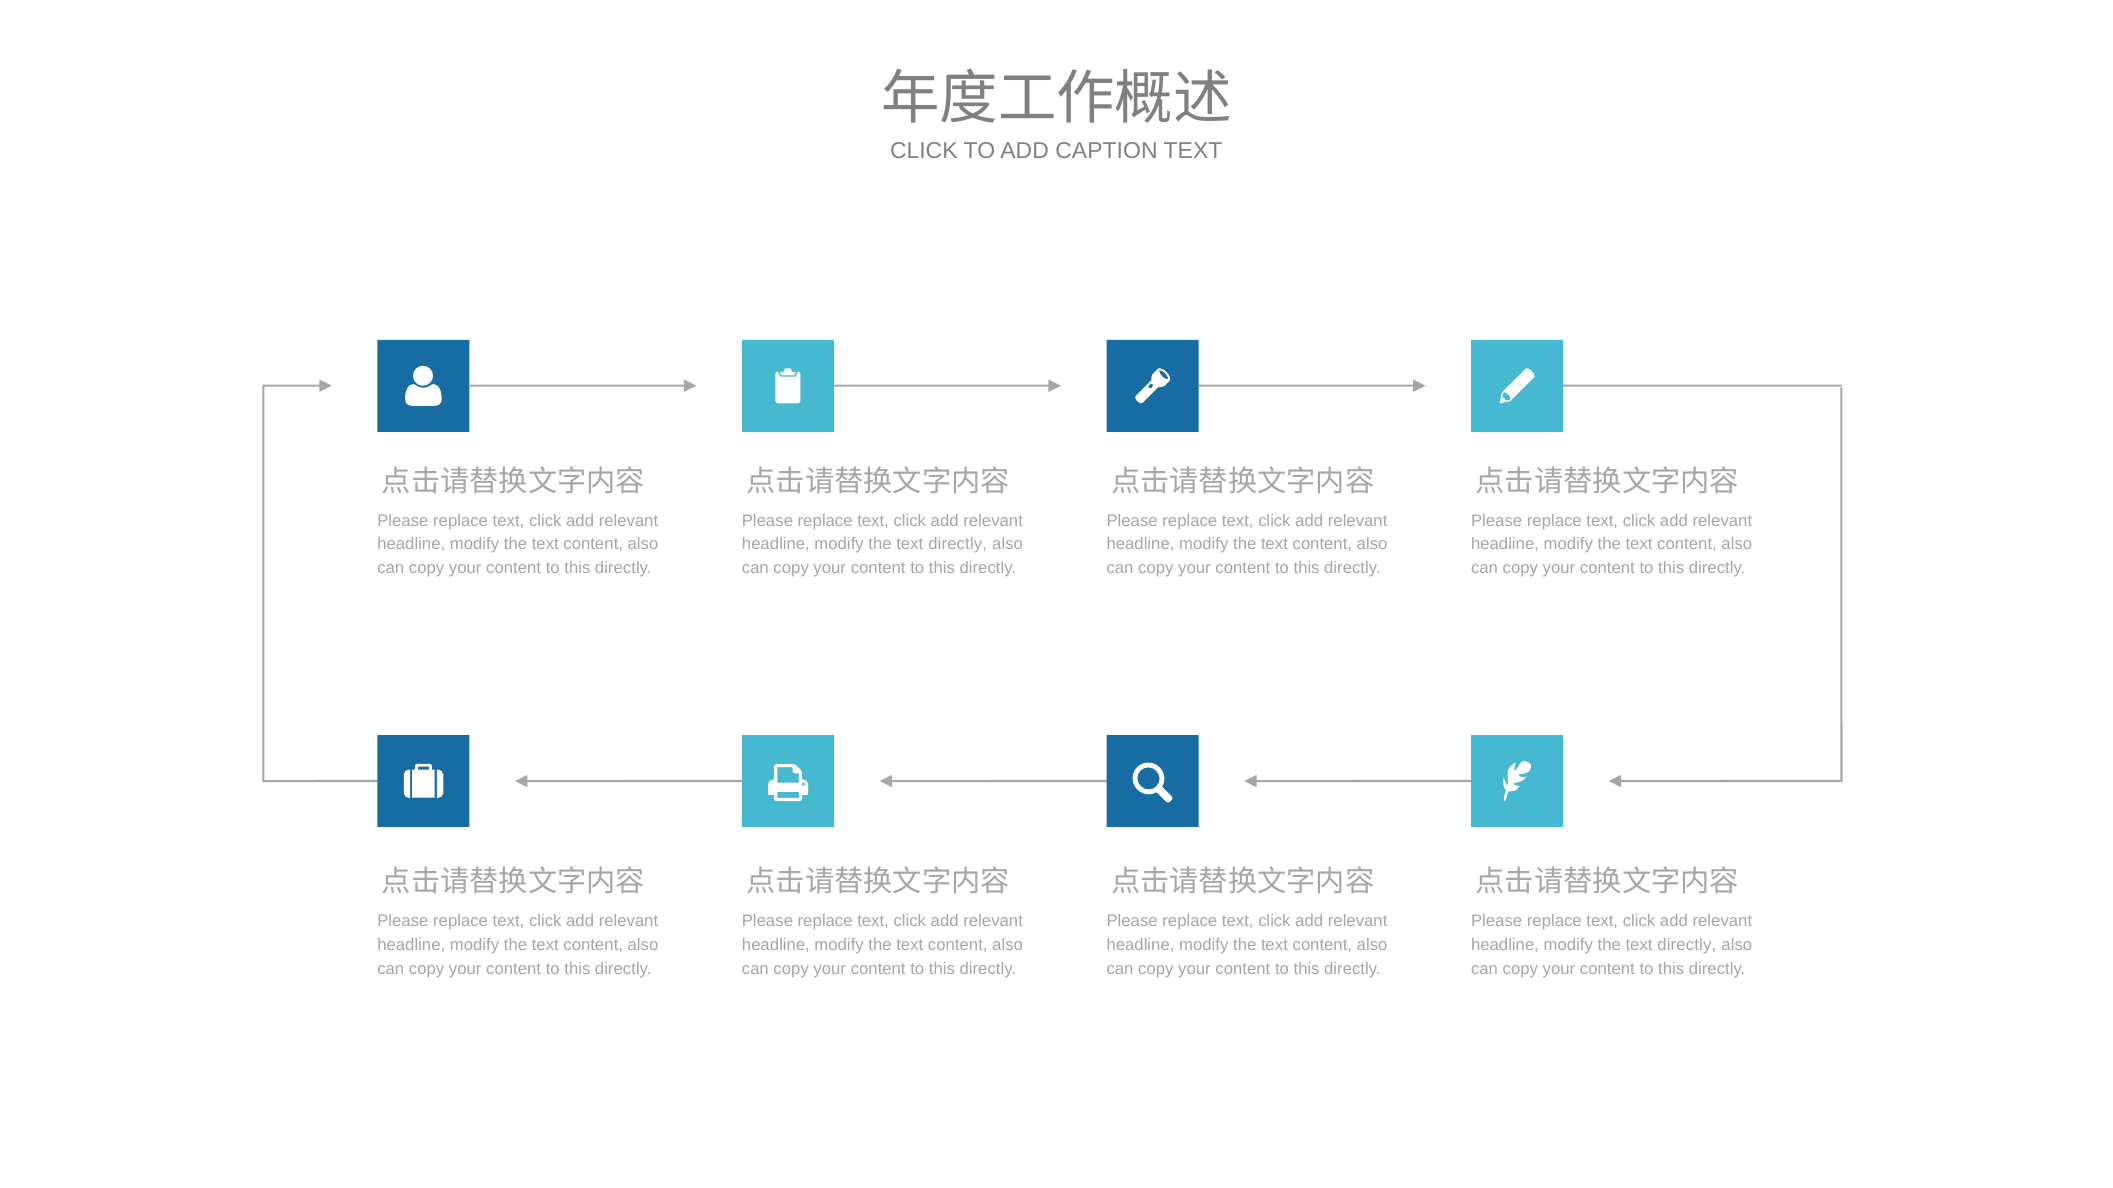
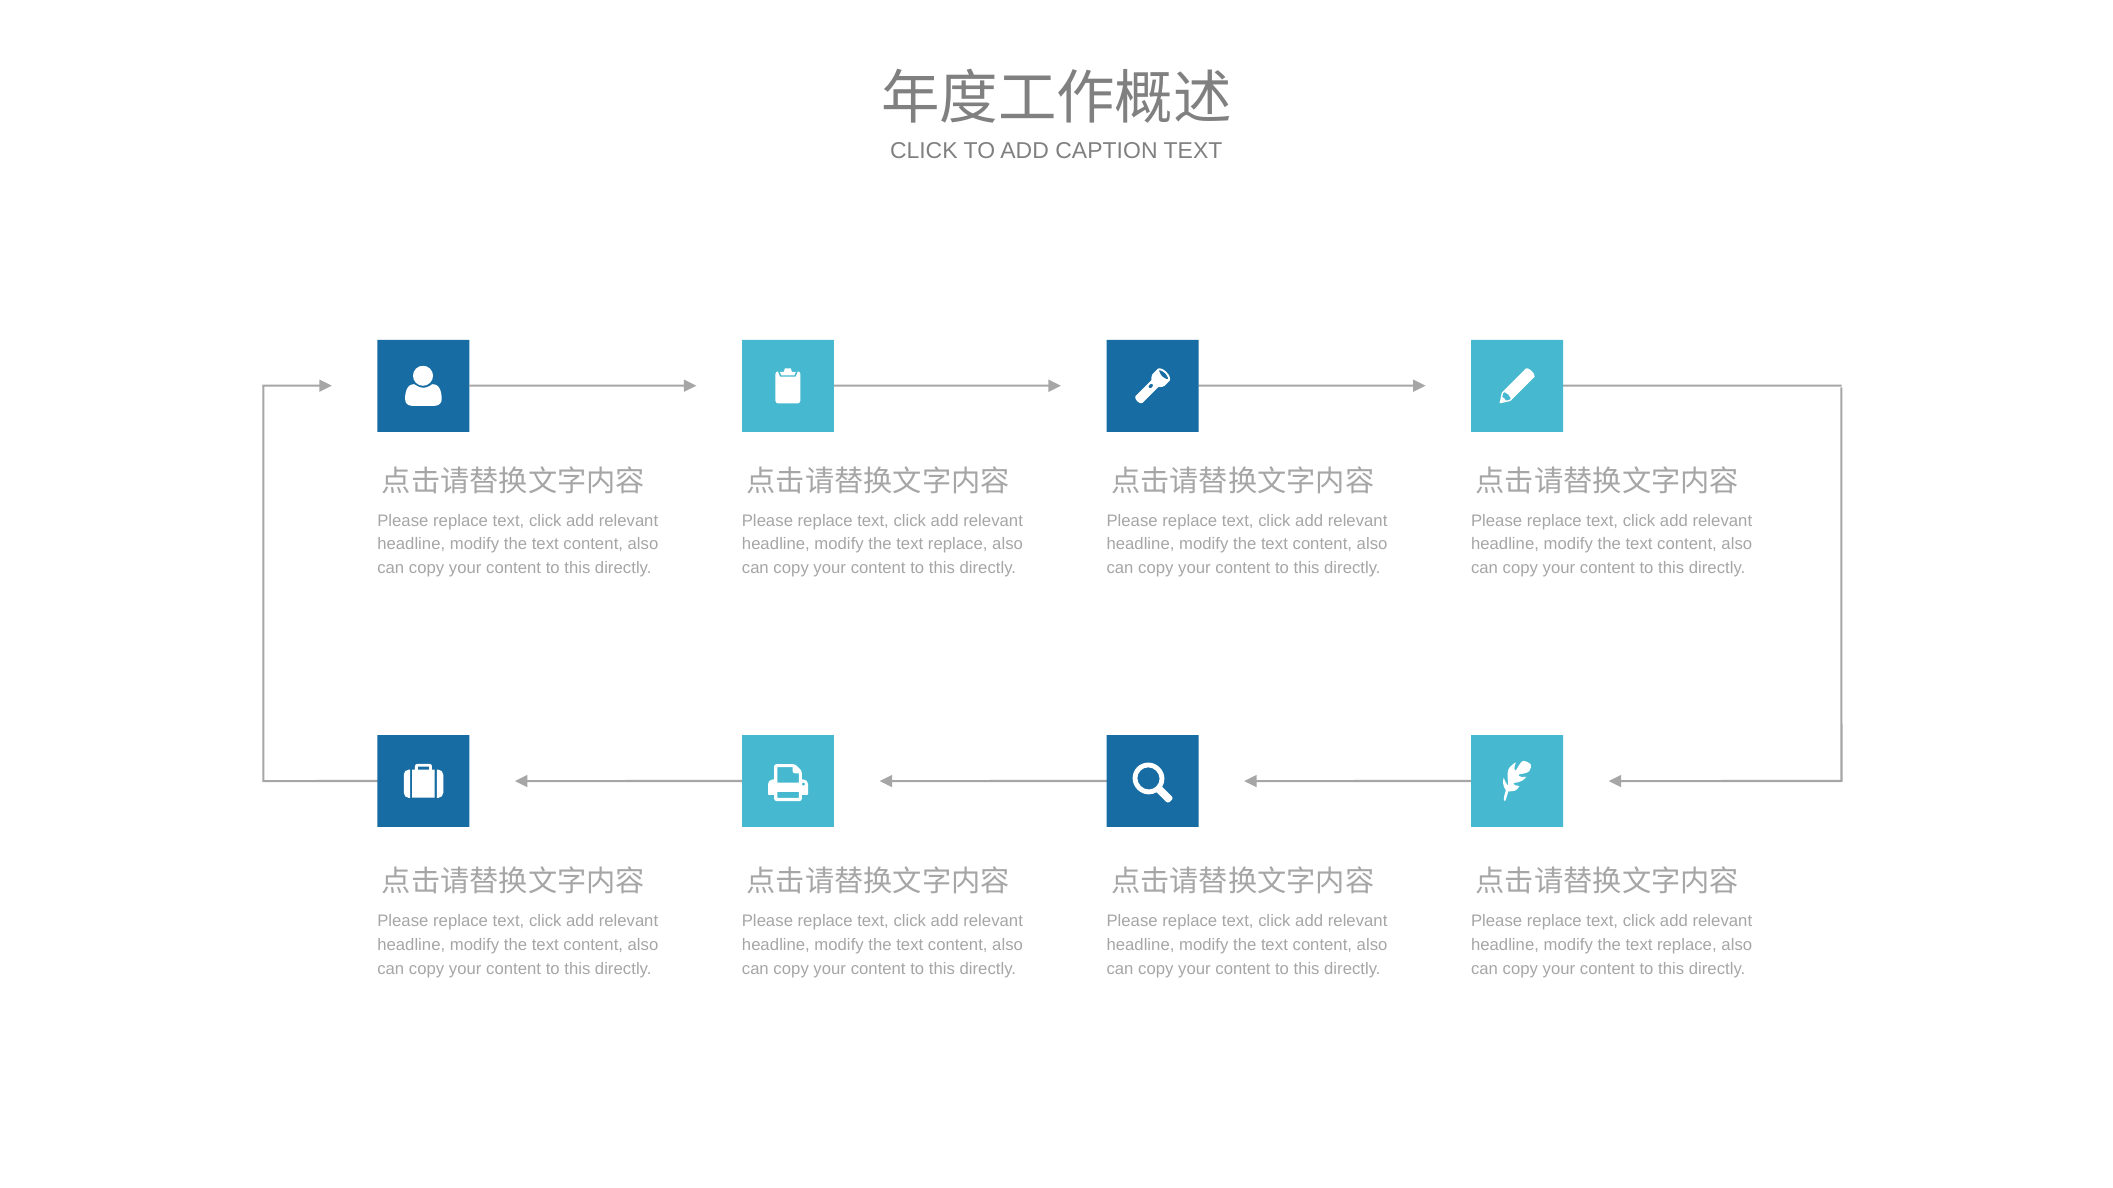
directly: directly -> replace (958, 545)
directly: directly -> replace (1687, 945)
